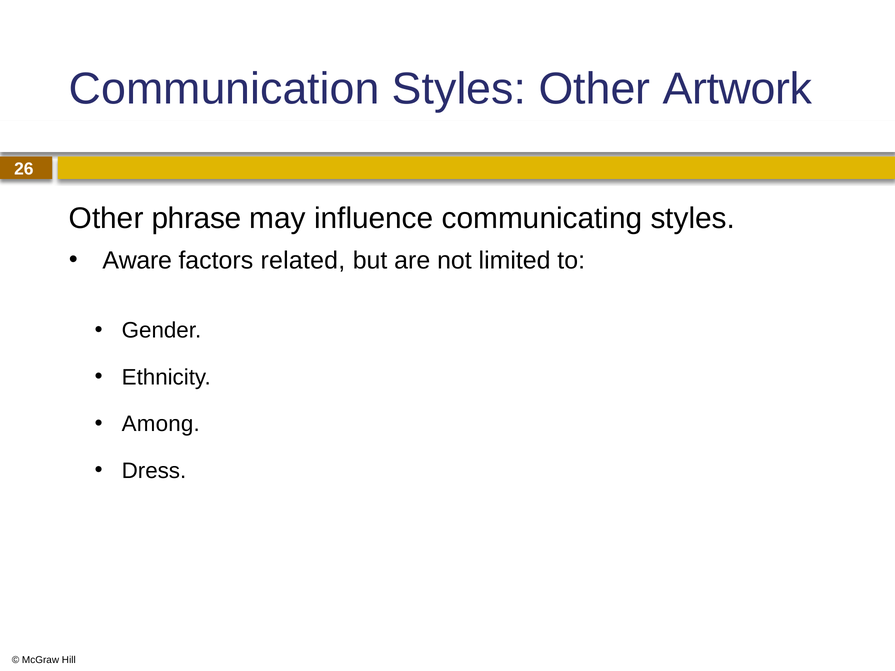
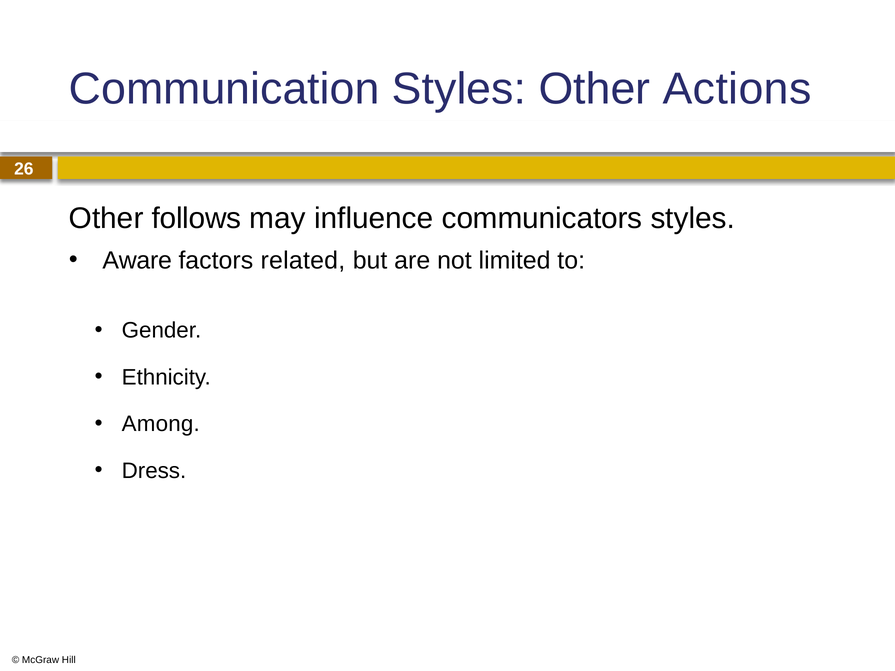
Artwork: Artwork -> Actions (737, 89)
phrase: phrase -> follows (197, 218)
communicating: communicating -> communicators (542, 218)
